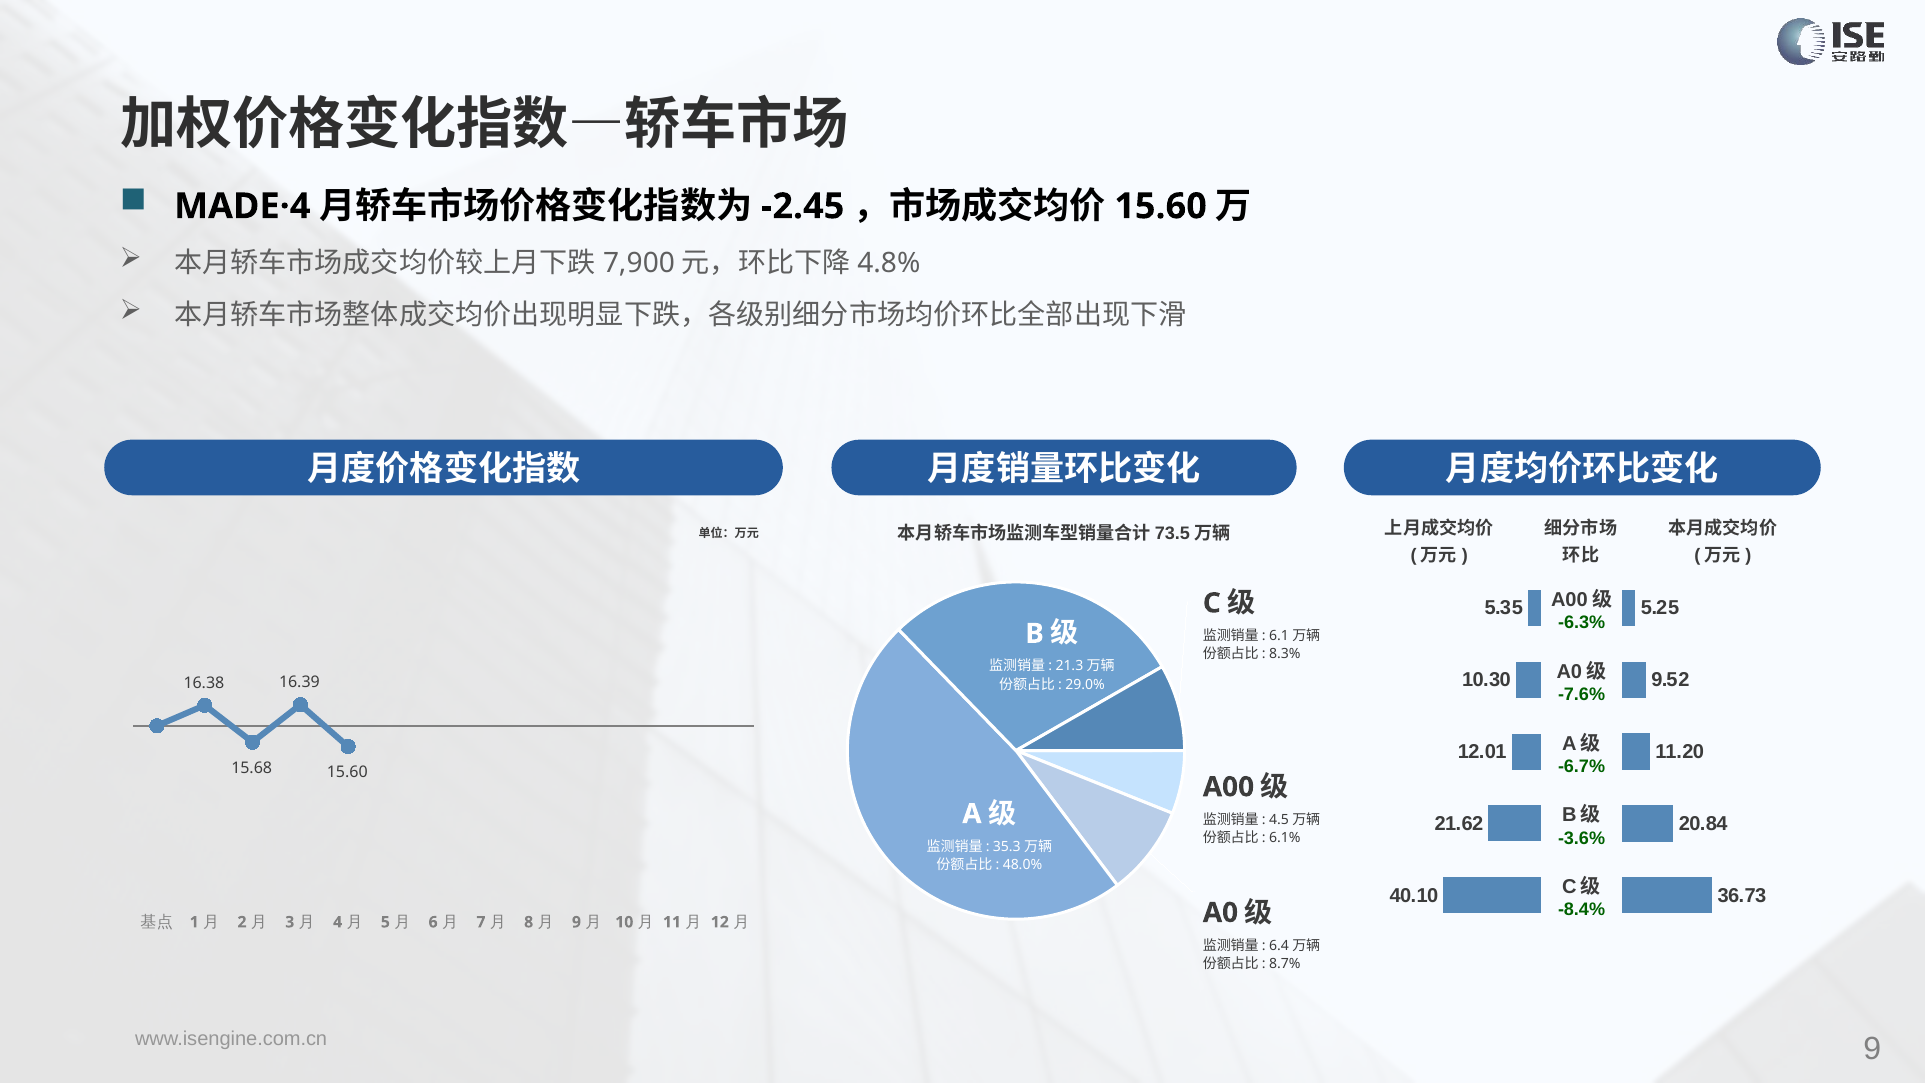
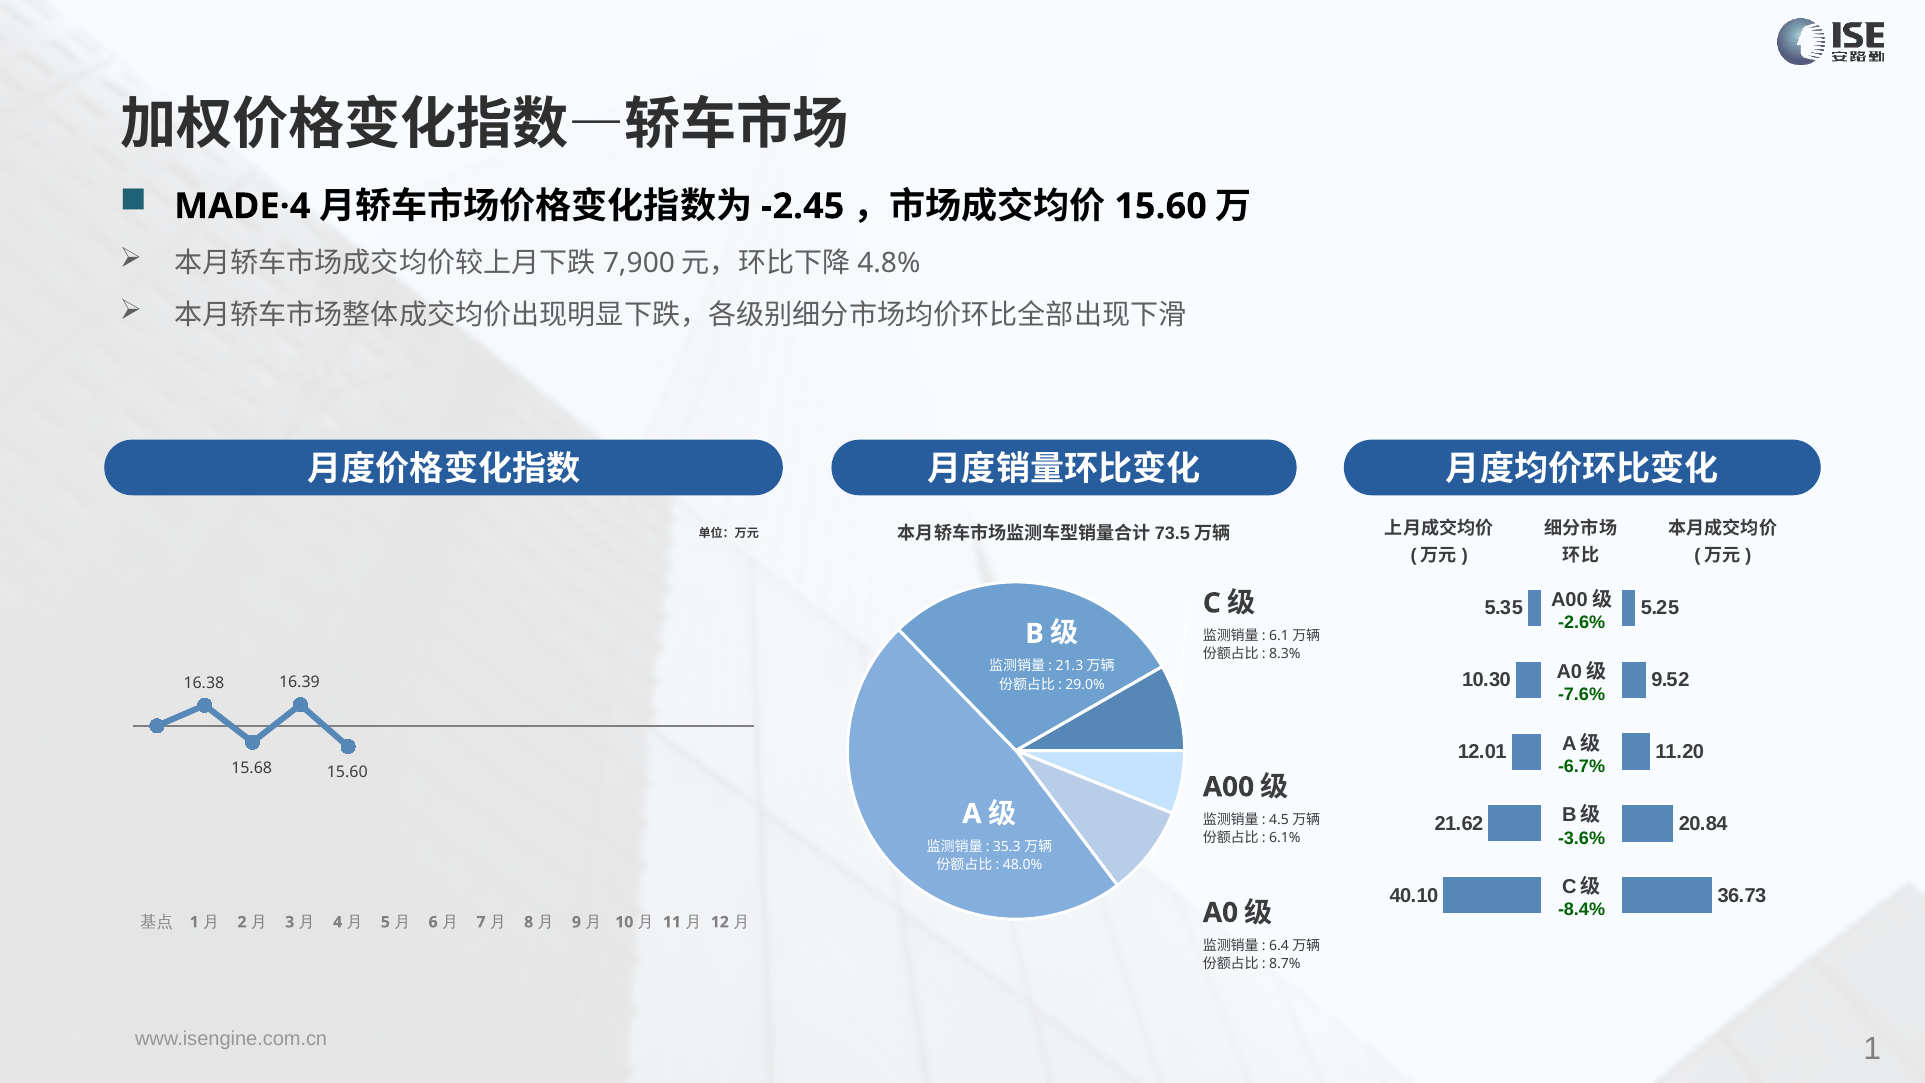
-6.3%: -6.3% -> -2.6% (1582, 623)
9: 9 -> 1 (1872, 1049)
